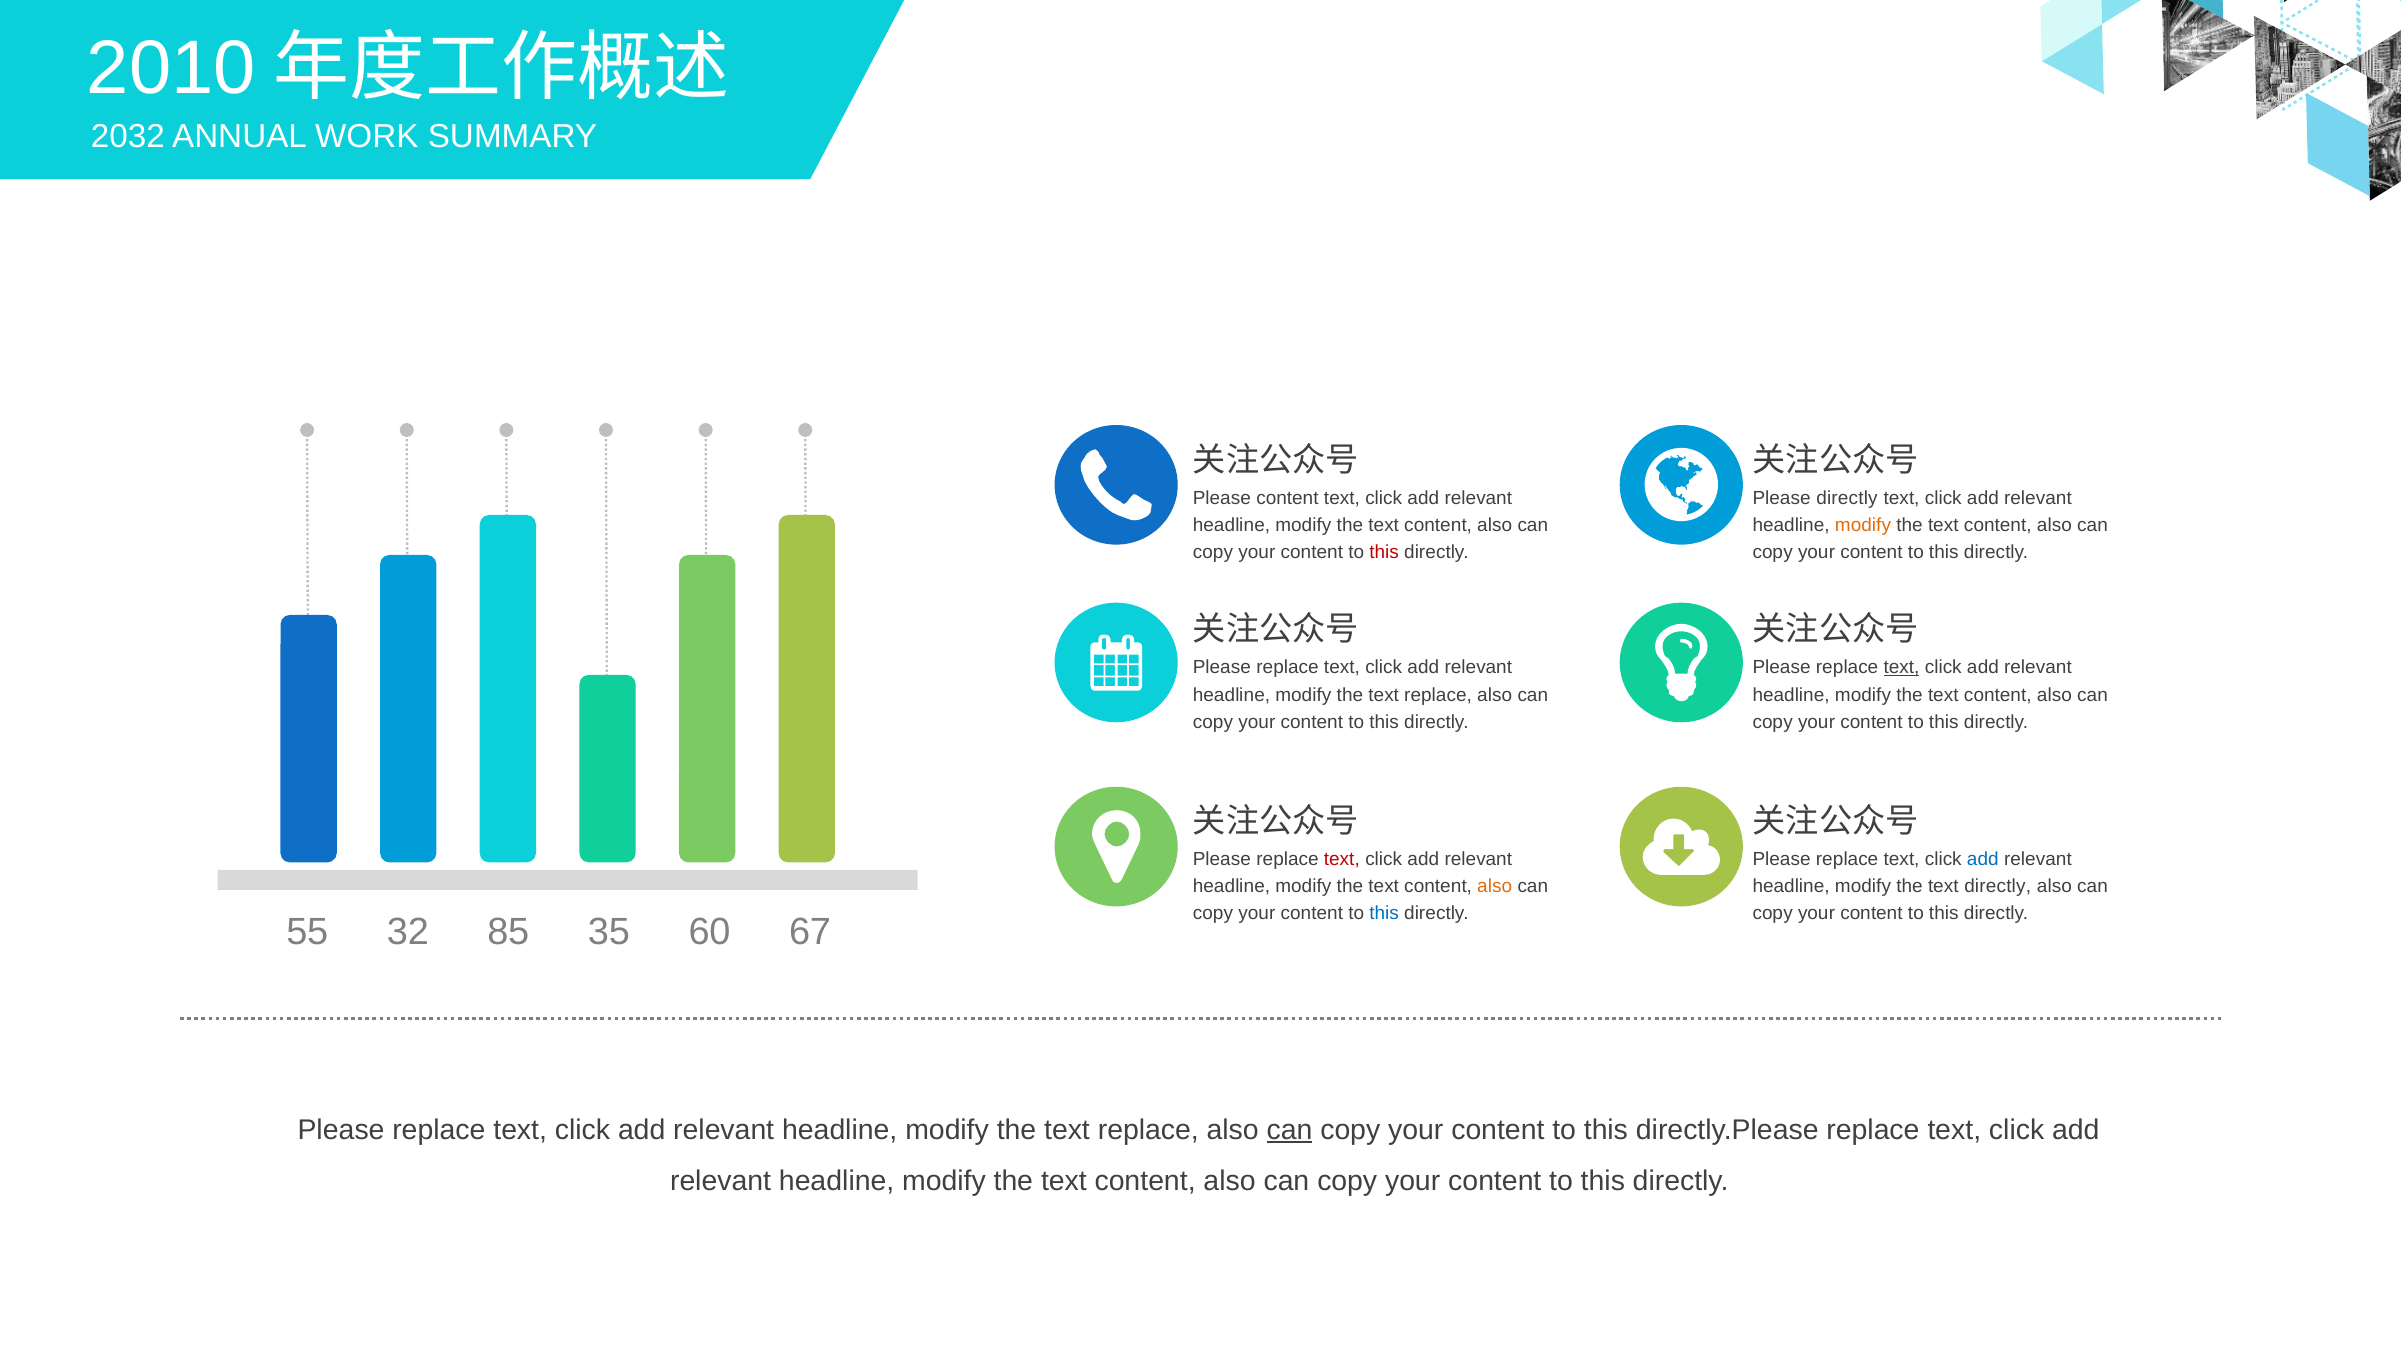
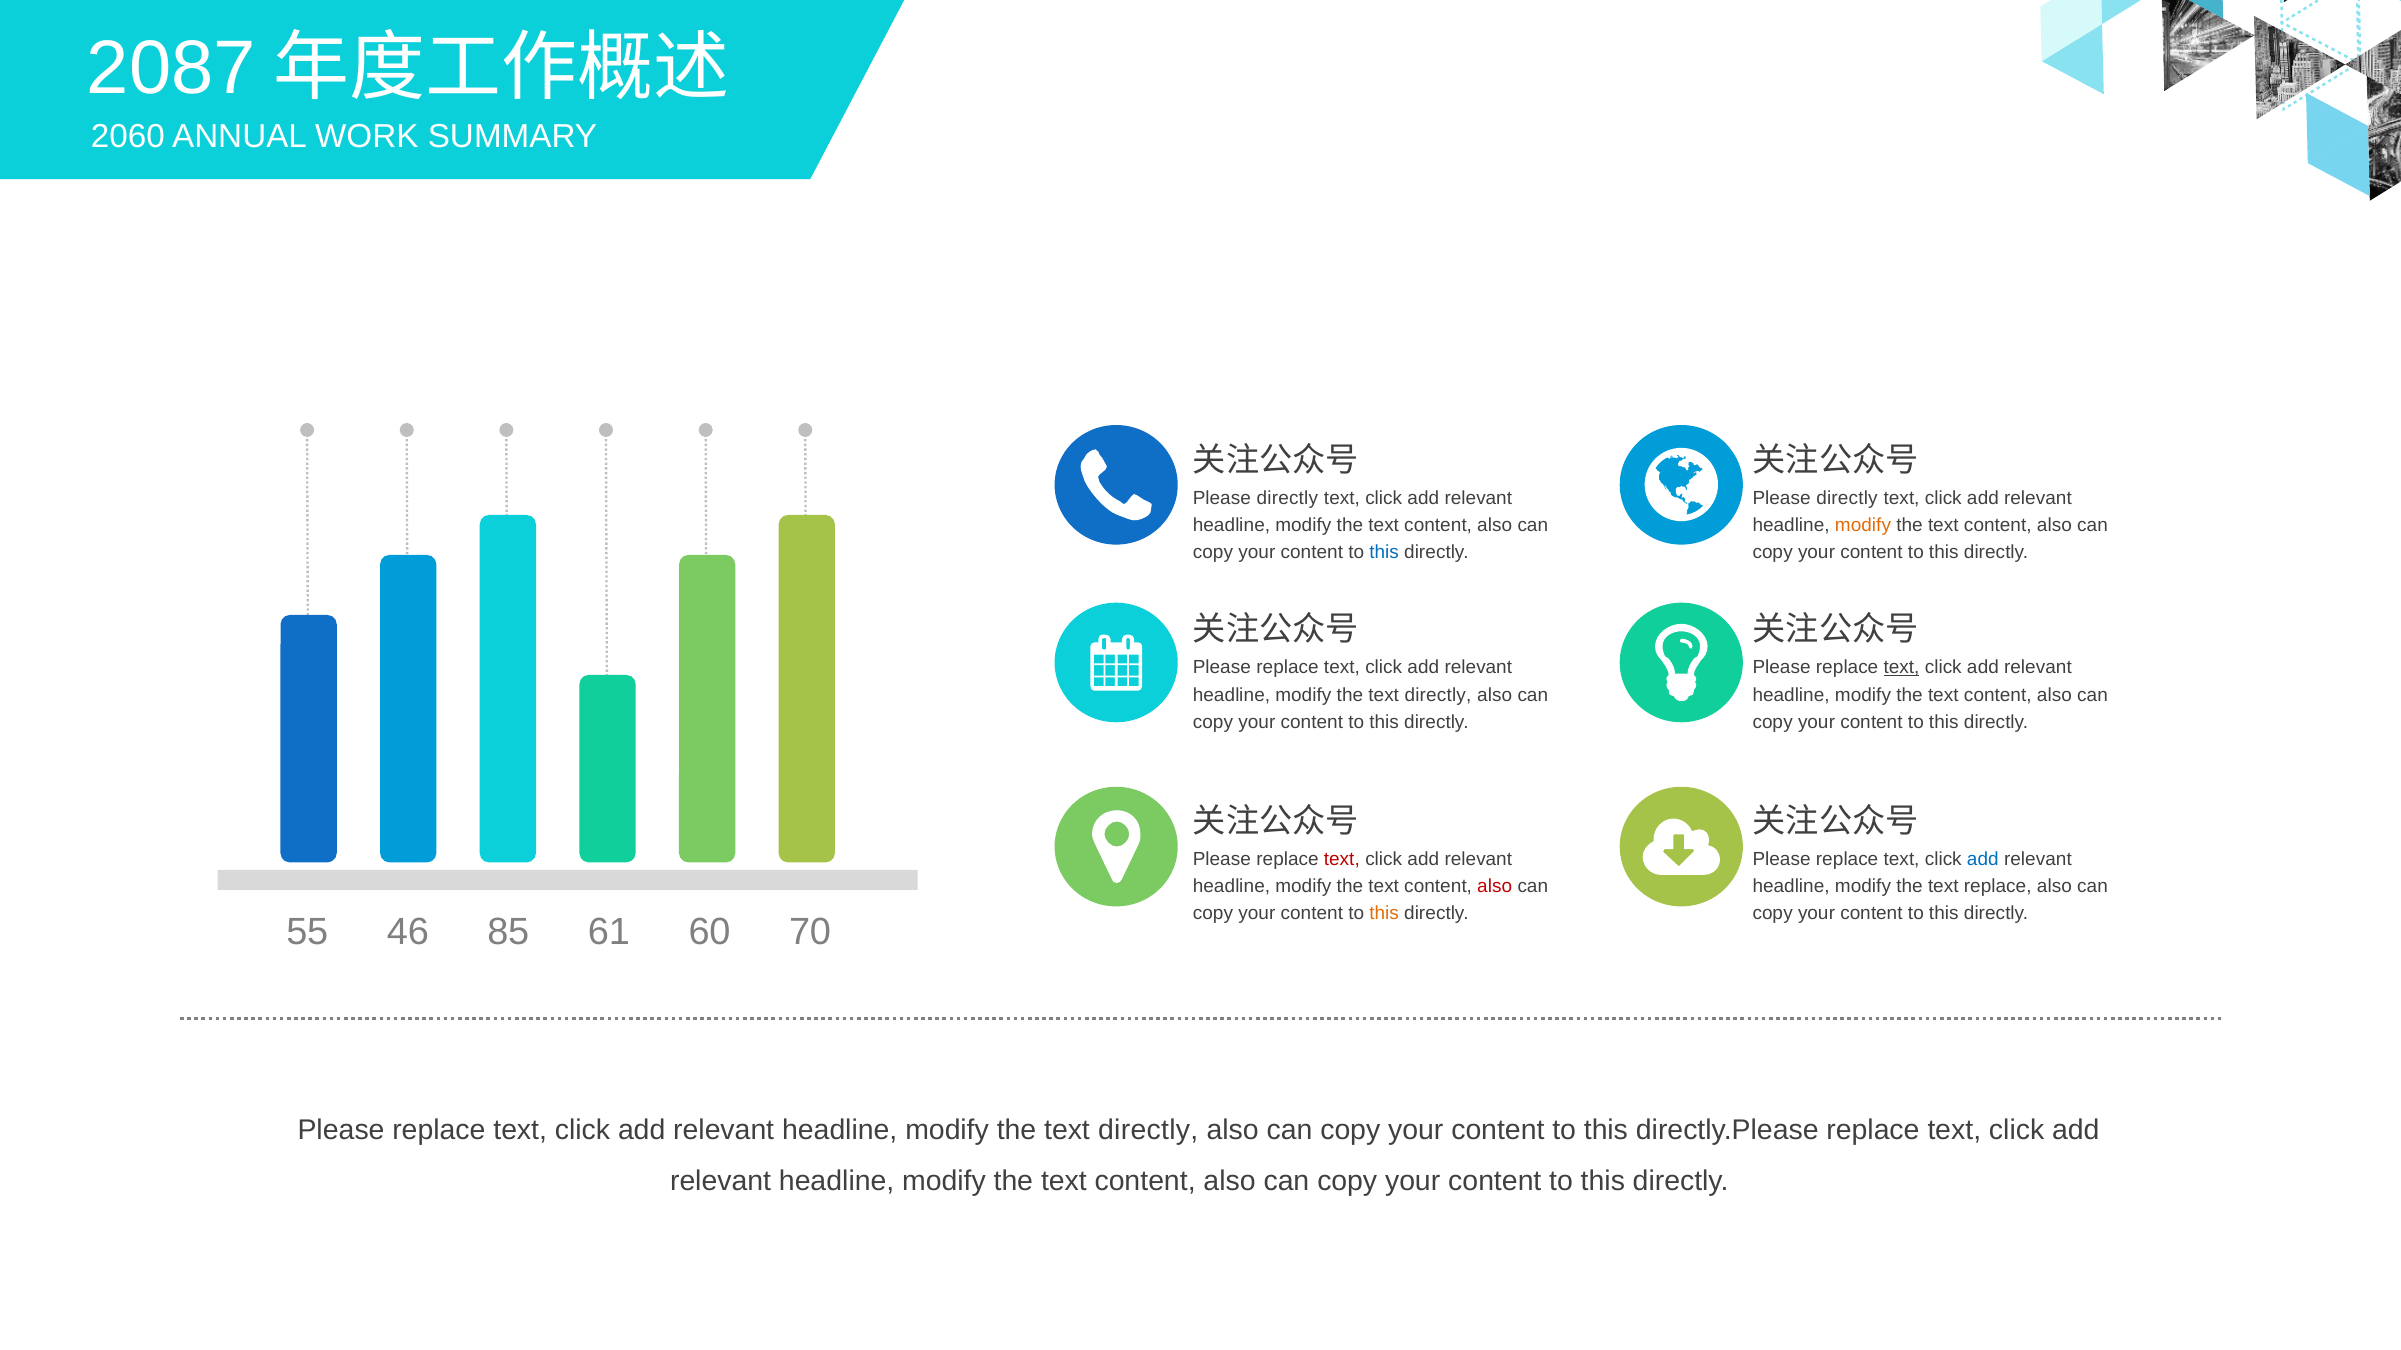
2010: 2010 -> 2087 (171, 68)
2032: 2032 -> 2060 (128, 137)
content: content -> directly (1287, 498)
this colour: red -> blue (1384, 553)
replace: replace -> directly (1438, 695)
also colour: orange -> red (1495, 887)
text directly: directly -> replace (1998, 887)
this colour: blue -> orange (1384, 914)
32: 32 -> 46 (408, 933)
35: 35 -> 61 (609, 933)
67: 67 -> 70 (810, 933)
replace: replace -> directly (1148, 1131)
can underline: present -> none (1290, 1131)
